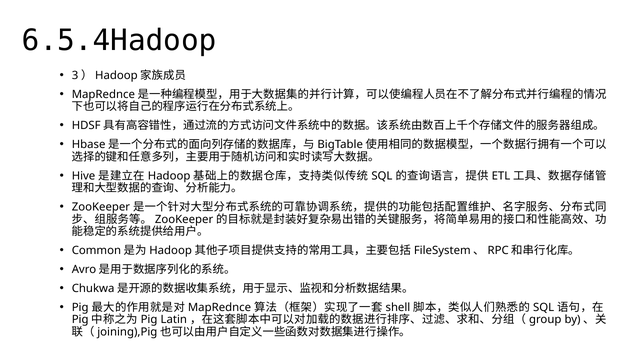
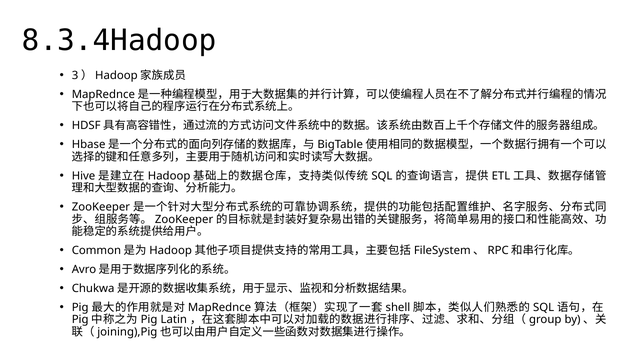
6.5.4Hadoop: 6.5.4Hadoop -> 8.3.4Hadoop (119, 40)
